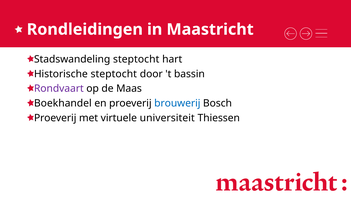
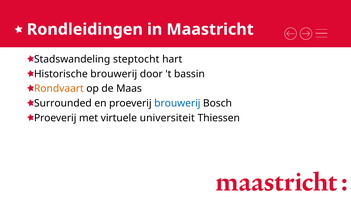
Historische steptocht: steptocht -> brouwerij (114, 74)
Rondvaart colour: purple -> orange (59, 89)
Boekhandel: Boekhandel -> Surrounded (63, 103)
